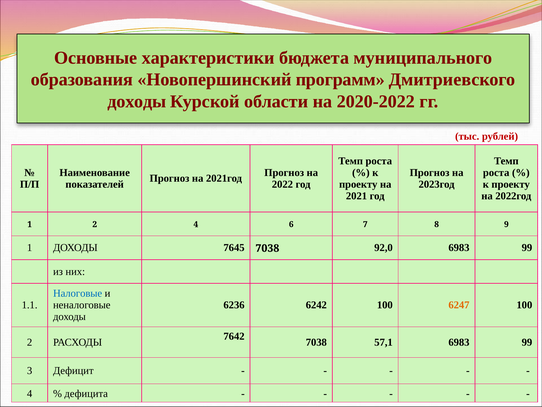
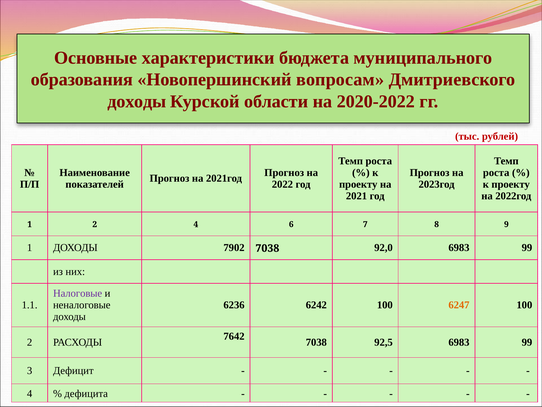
программ: программ -> вопросам (340, 80)
7645: 7645 -> 7902 (234, 247)
Налоговые colour: blue -> purple (78, 293)
57,1: 57,1 -> 92,5 (384, 342)
